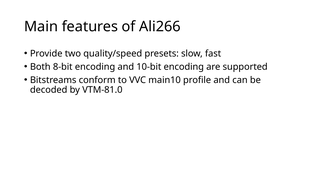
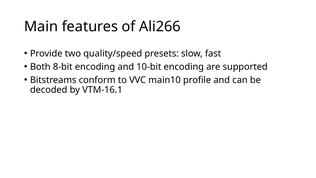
VTM-81.0: VTM-81.0 -> VTM-16.1 (102, 90)
